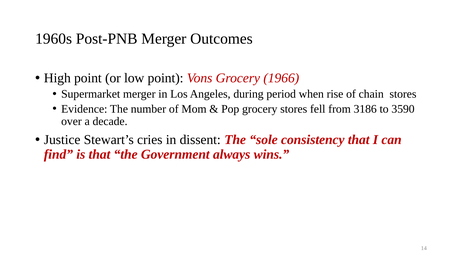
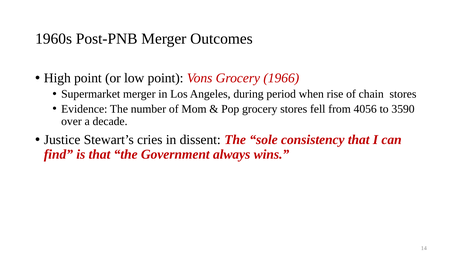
3186: 3186 -> 4056 (365, 109)
